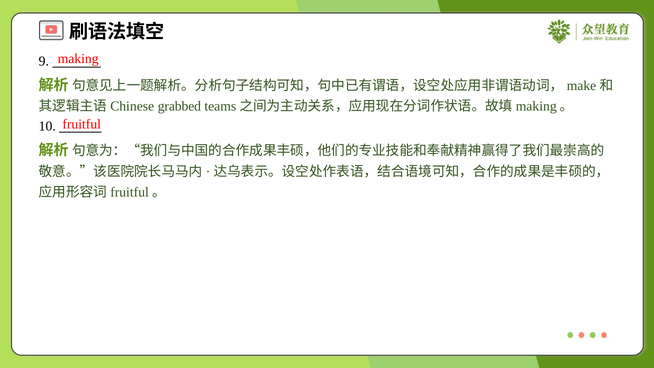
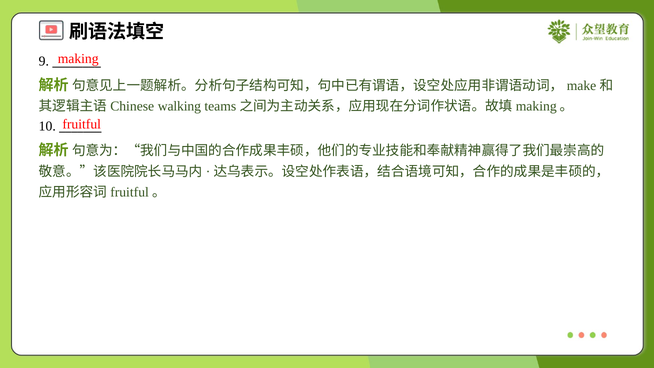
grabbed: grabbed -> walking (179, 106)
